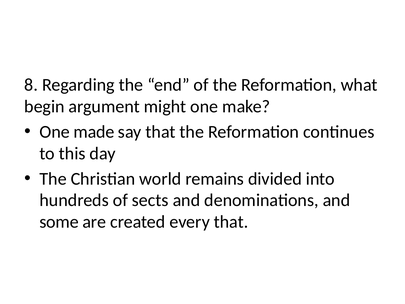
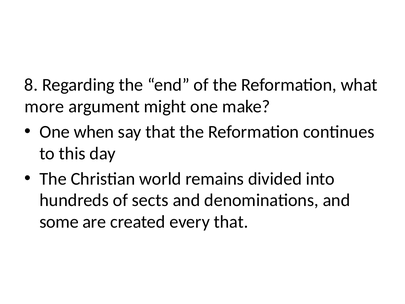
begin: begin -> more (44, 107)
made: made -> when (94, 132)
